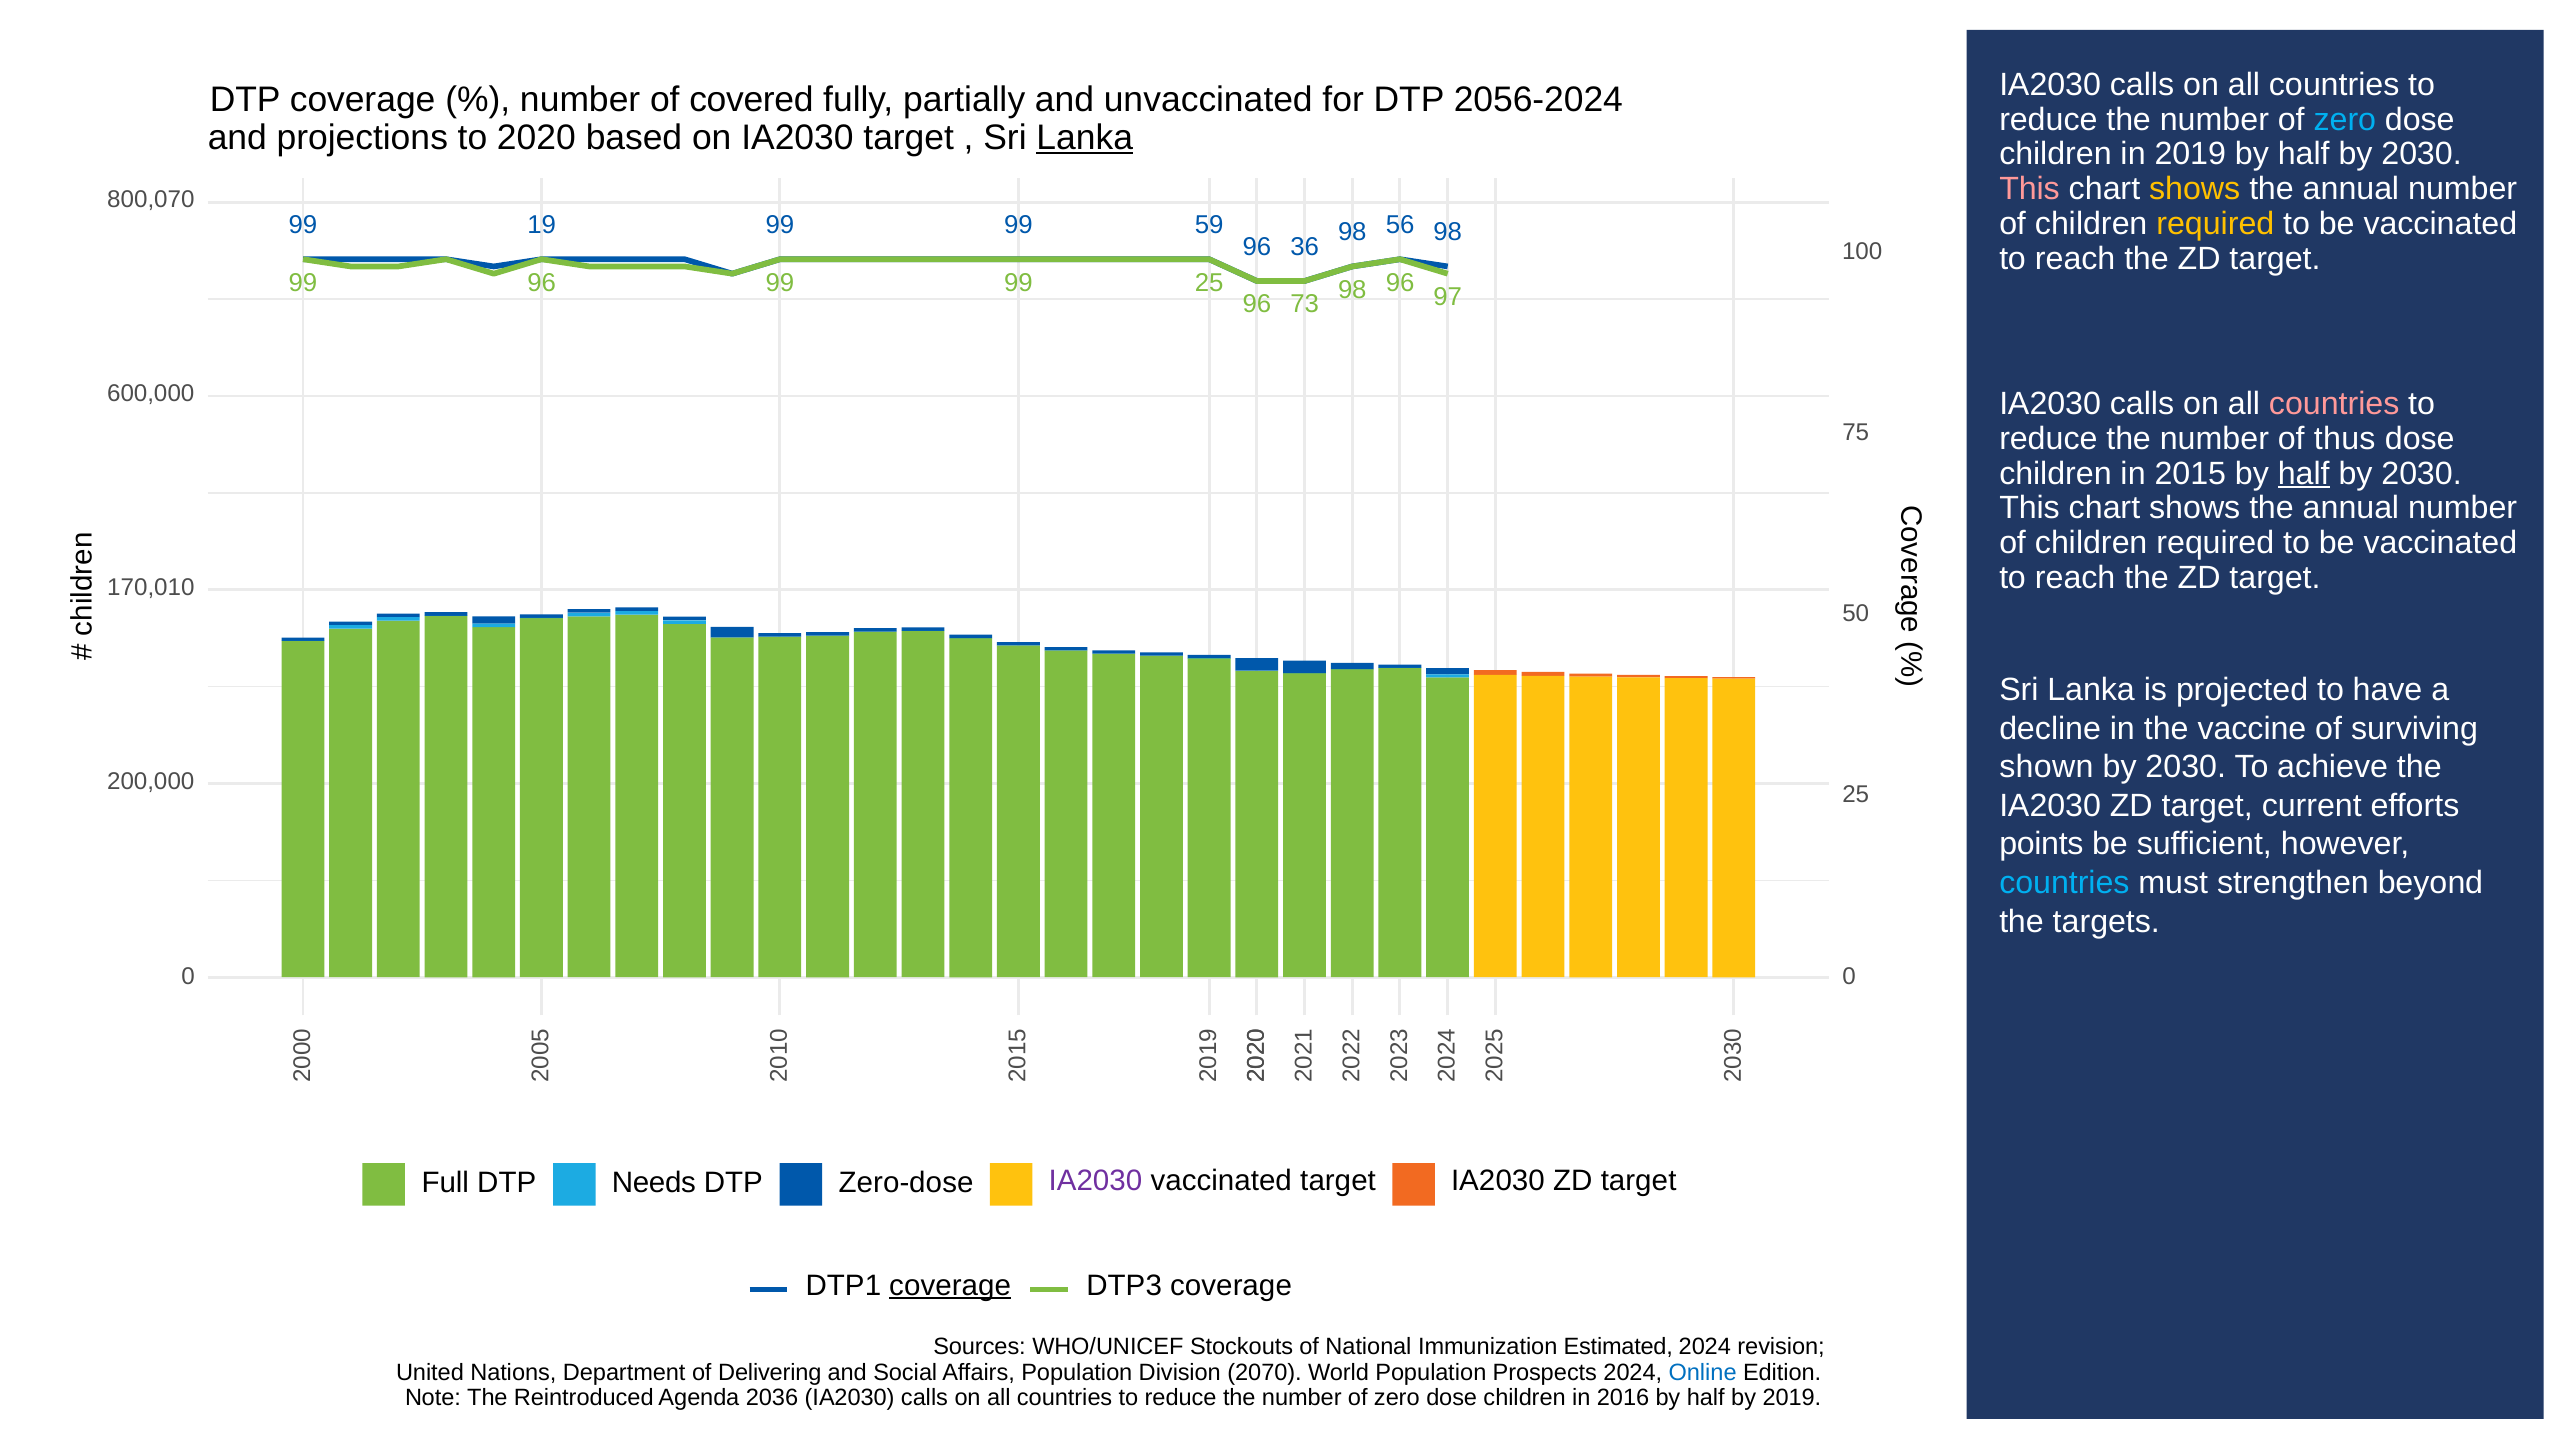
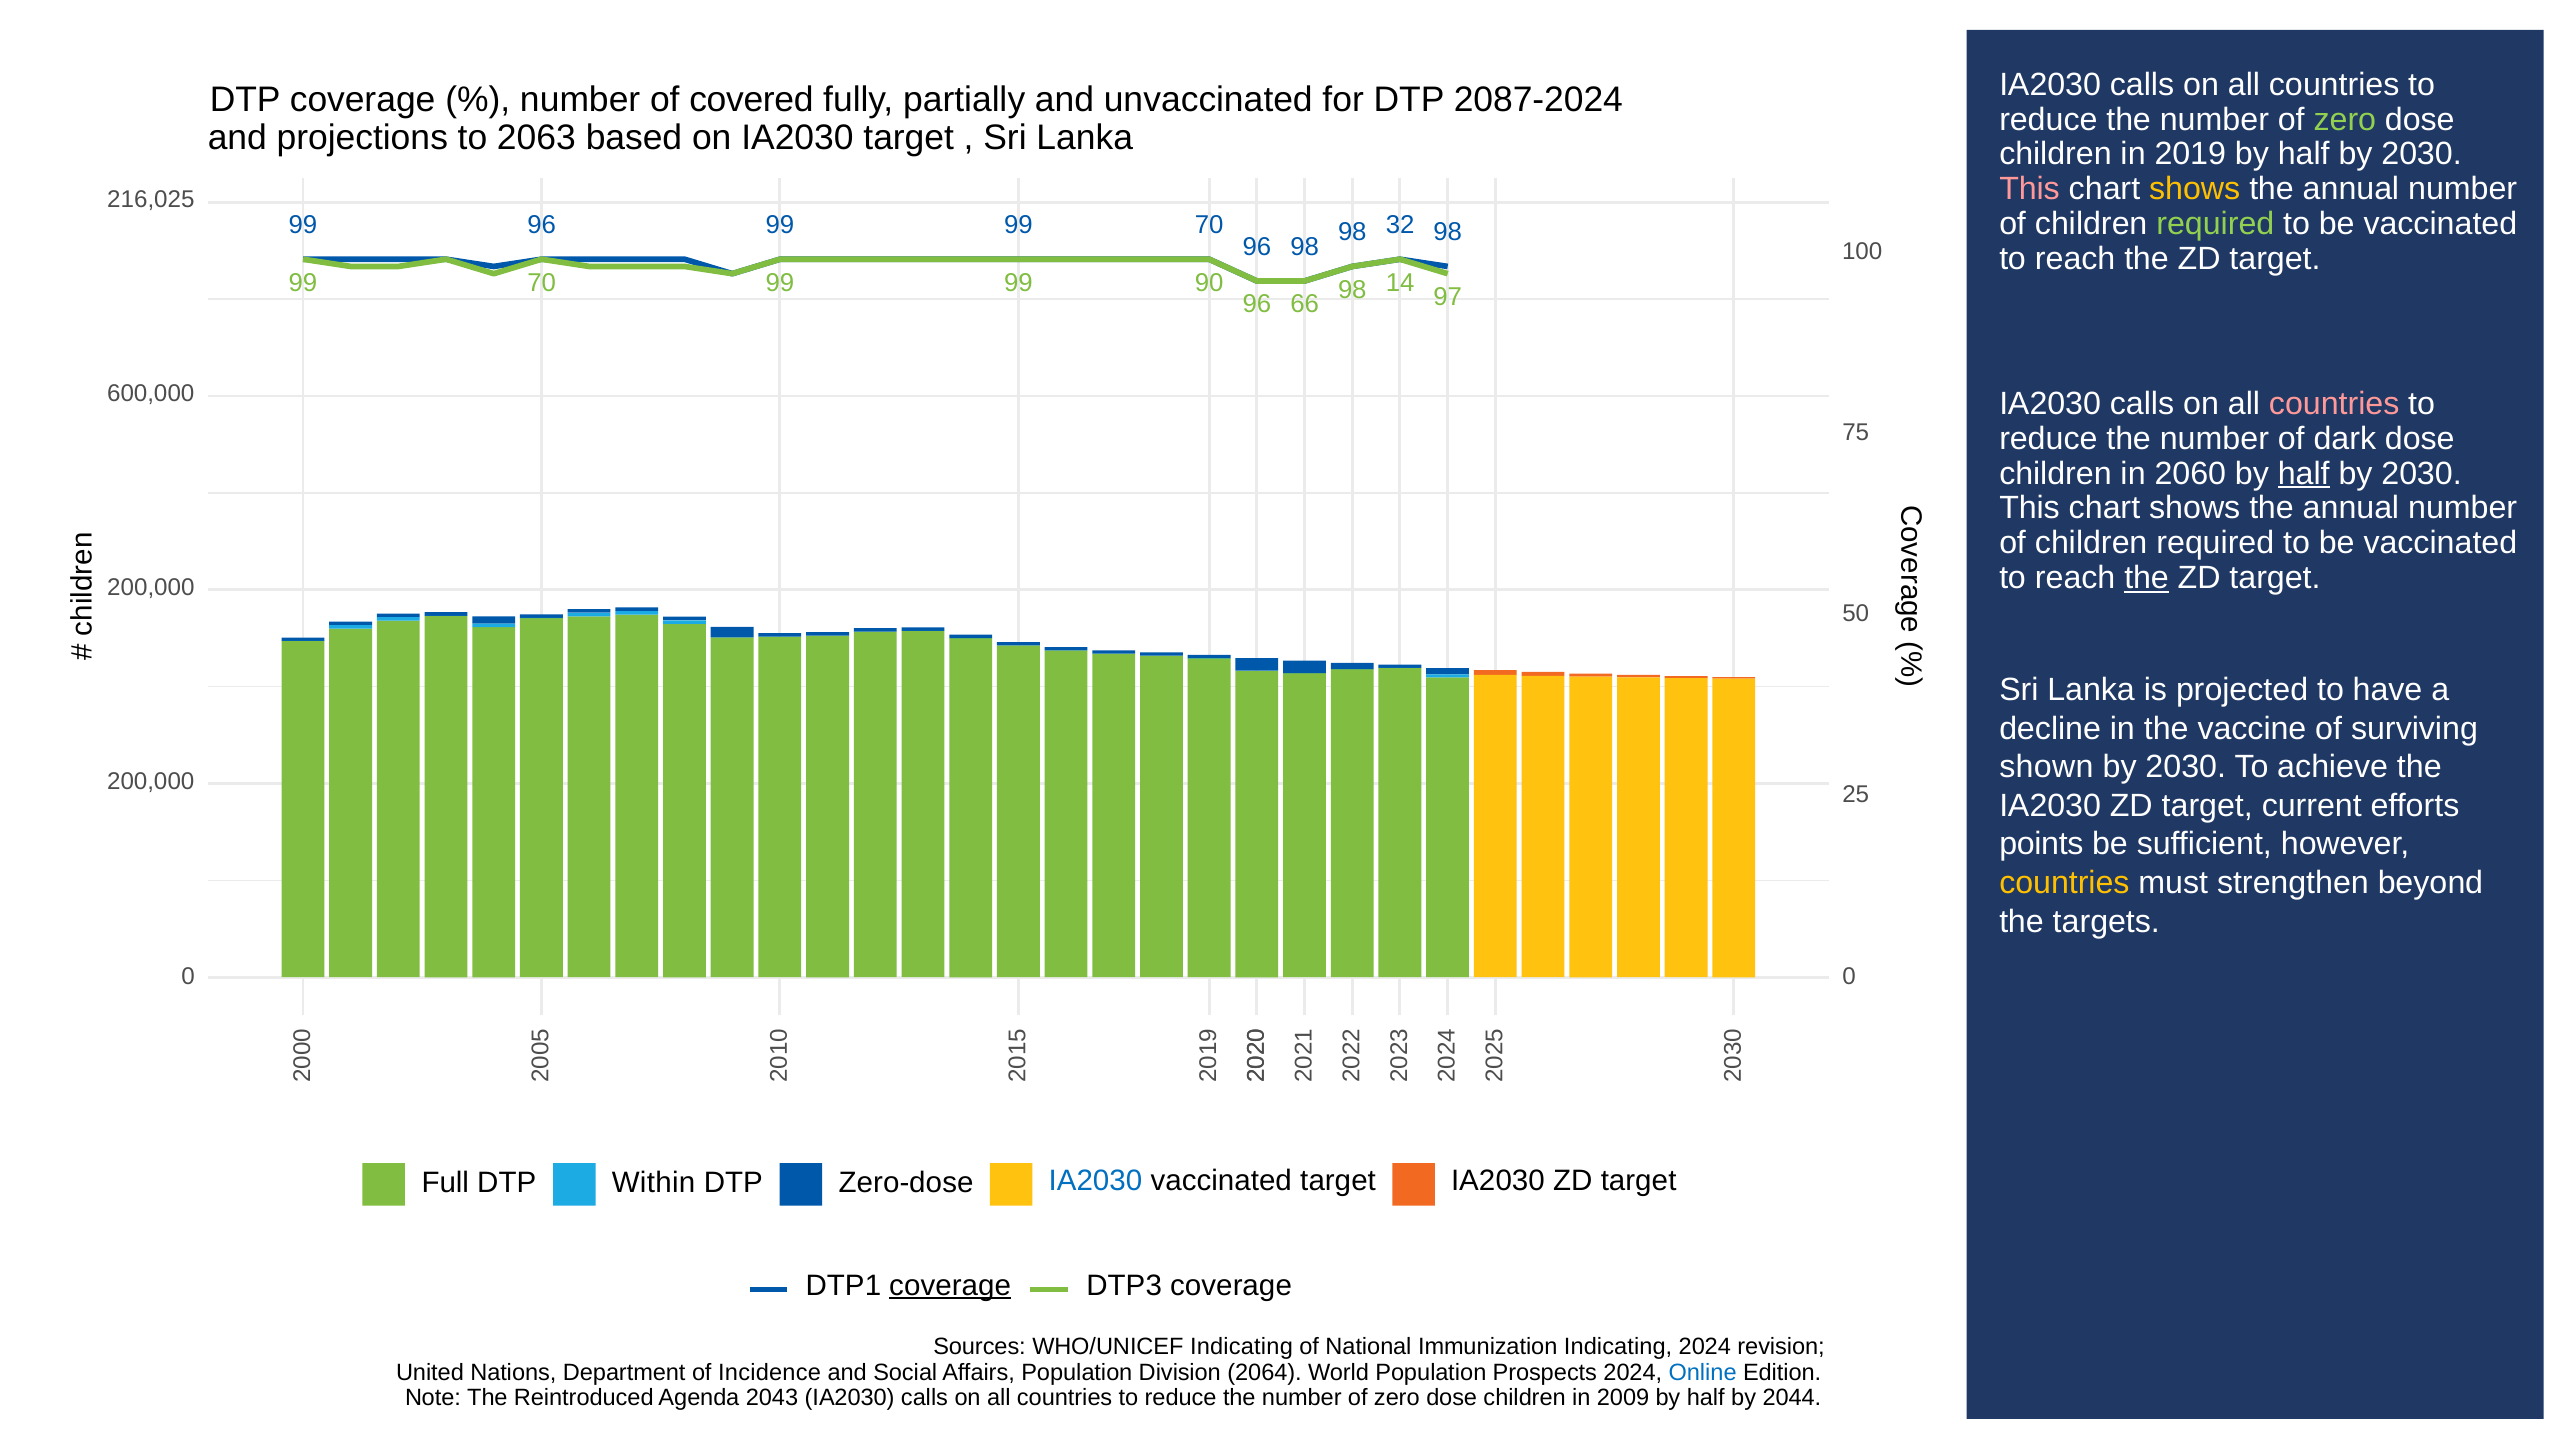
2056-2024: 2056-2024 -> 2087-2024 (1538, 100)
zero colour: light blue -> light green (2345, 119)
2020: 2020 -> 2063 (536, 138)
Lanka underline: present -> none (1085, 138)
800,070: 800,070 -> 216,025 (151, 200)
required colour: yellow -> light green (2215, 224)
99 19: 19 -> 96 (542, 225)
99 99 59: 59 -> 70 (1209, 225)
56: 56 -> 32 (1400, 225)
96 36: 36 -> 98 (1305, 247)
96: 96 -> 70 (542, 283)
99 25: 25 -> 90 (1209, 283)
98 96: 96 -> 14 (1400, 283)
73: 73 -> 66 (1305, 304)
thus: thus -> dark (2345, 439)
2015: 2015 -> 2060 (2190, 474)
the underline: none -> present (2147, 578)
170,010: 170,010 -> 200,000 (151, 587)
countries colour: light blue -> yellow (2064, 883)
Needs: Needs -> Within (654, 1183)
IA2030 colour: purple -> blue (1095, 1180)
WHO/UNICEF Stockouts: Stockouts -> Indicating (1241, 1347)
Immunization Estimated: Estimated -> Indicating (1618, 1347)
Delivering: Delivering -> Incidence (770, 1373)
2070: 2070 -> 2064 (1265, 1373)
2036: 2036 -> 2043 (772, 1398)
2016: 2016 -> 2009 (1623, 1398)
by 2019: 2019 -> 2044 (1792, 1398)
